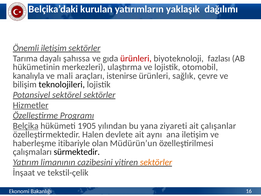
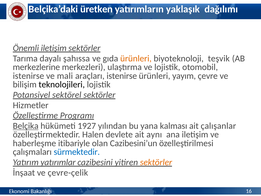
kurulan: kurulan -> üretken (97, 9)
ürünleri colour: red -> orange (136, 58)
fazlası: fazlası -> teşvik (219, 58)
hükümetinin: hükümetinin -> merkezlerine (36, 67)
kanalıyla: kanalıyla -> istenirse (28, 76)
sağlık: sağlık -> yayım (184, 76)
Hizmetler underline: present -> none (31, 105)
1905: 1905 -> 1927 (87, 126)
ziyareti: ziyareti -> kalması (174, 126)
Müdürün’un: Müdürün’un -> Cazibesini’un (134, 143)
sürmektedir colour: black -> blue (77, 152)
limanının: limanının -> yatırımlar (58, 162)
tekstil-çelik: tekstil-çelik -> çevre-çelik (68, 172)
